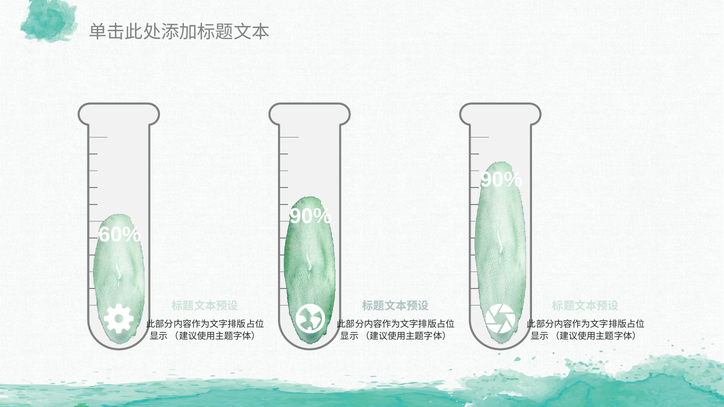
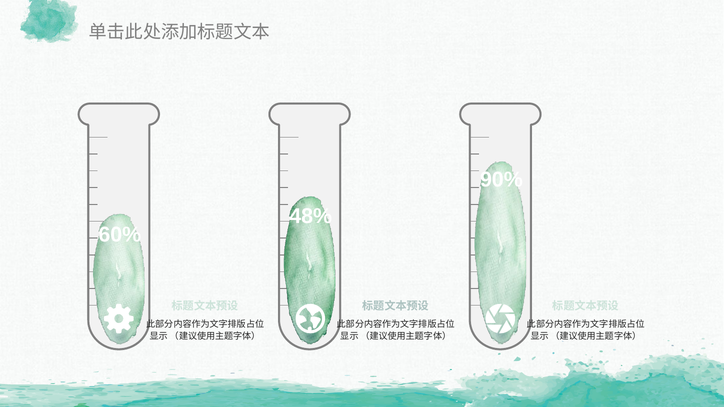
90%: 90% -> 48% (311, 216)
